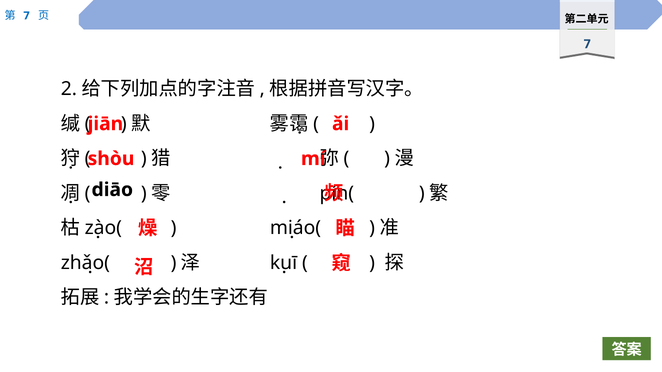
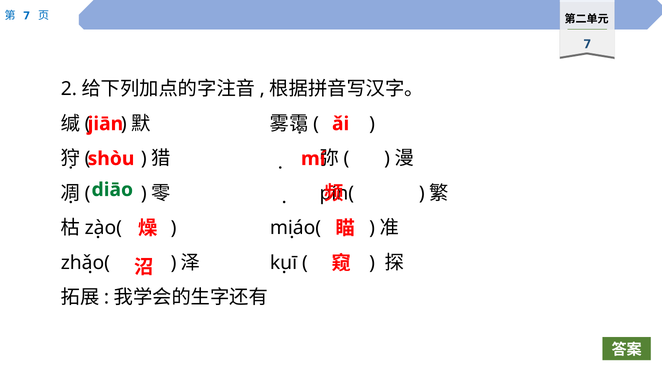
diāo colour: black -> green (112, 190)
